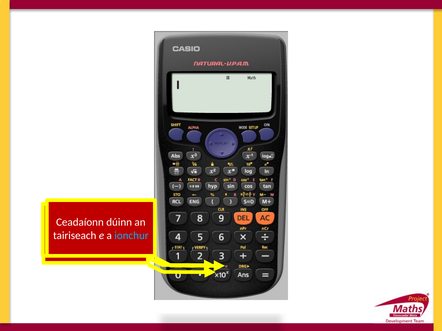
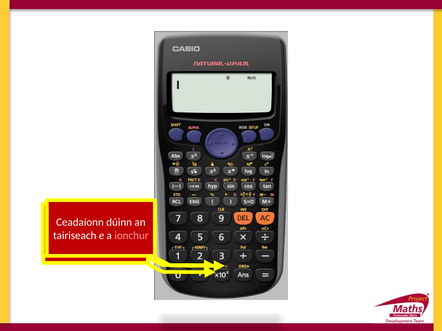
ionchur colour: light blue -> pink (132, 236)
